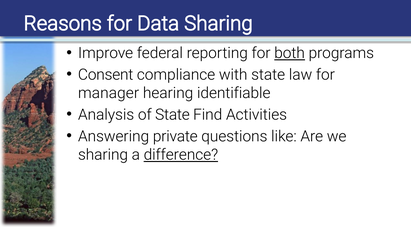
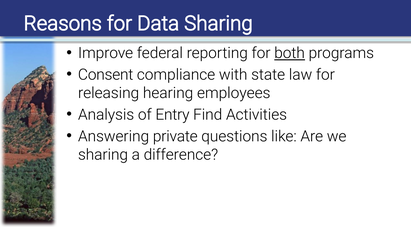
manager: manager -> releasing (109, 93)
identifiable: identifiable -> employees (234, 93)
of State: State -> Entry (172, 115)
difference underline: present -> none (181, 155)
